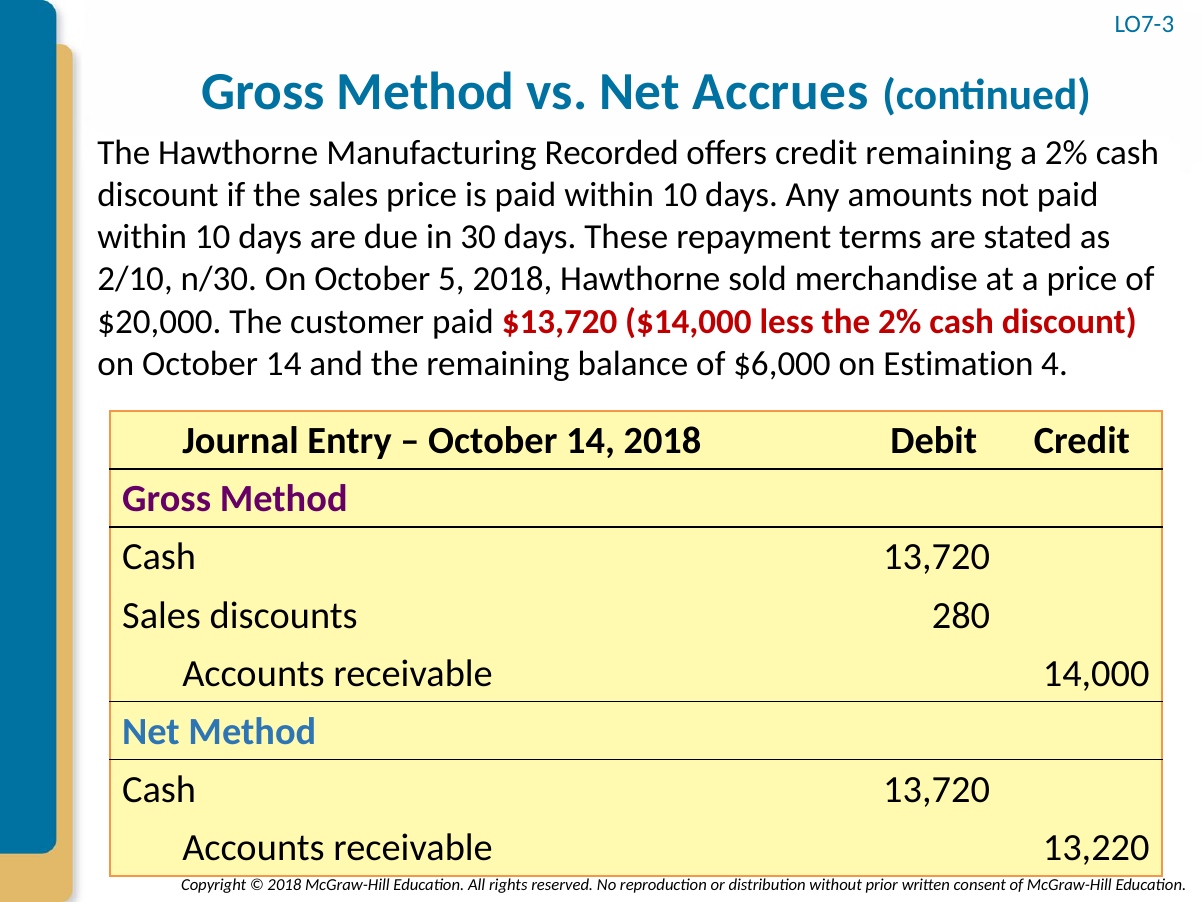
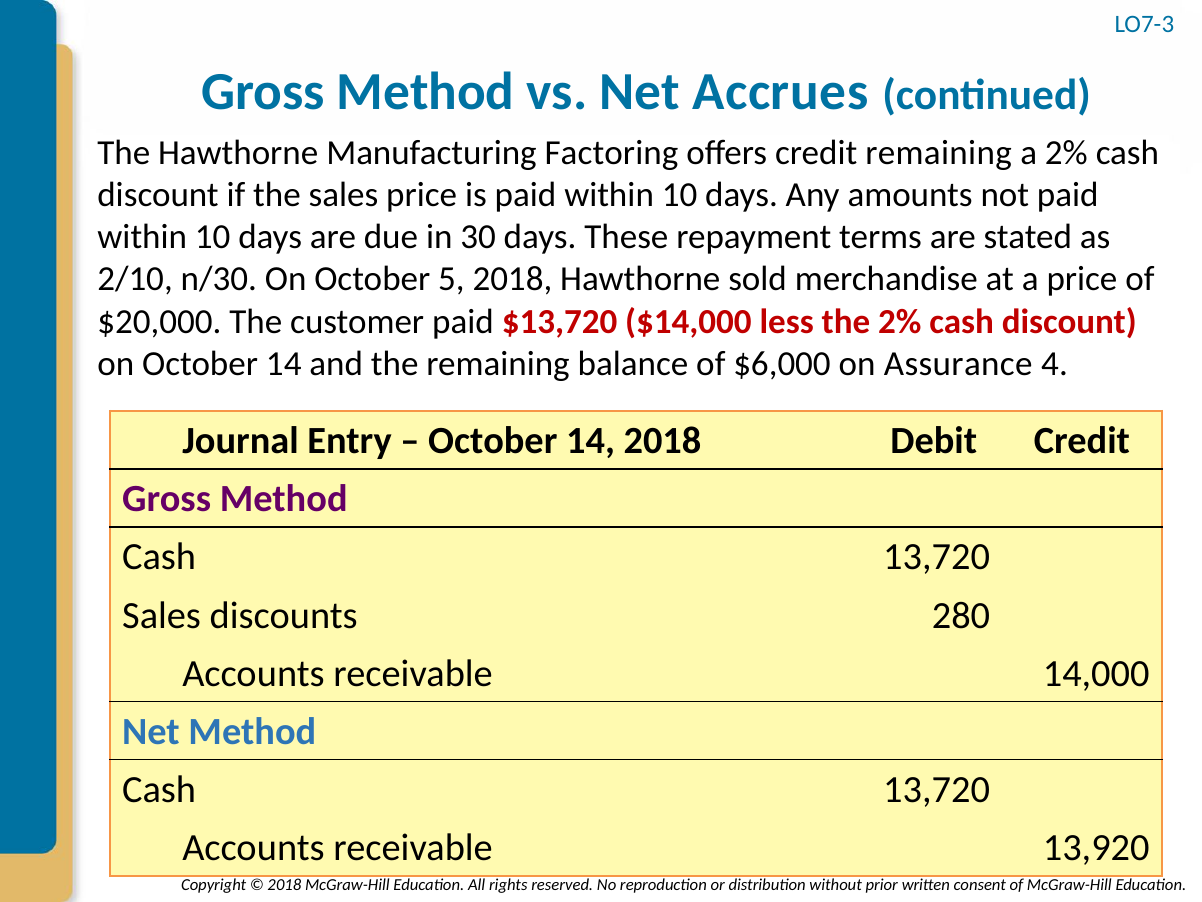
Recorded: Recorded -> Factoring (611, 153)
Estimation: Estimation -> Assurance (958, 363)
13,220: 13,220 -> 13,920 (1096, 847)
